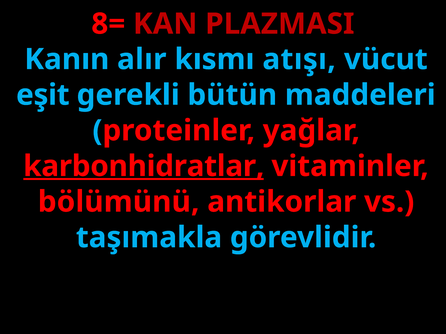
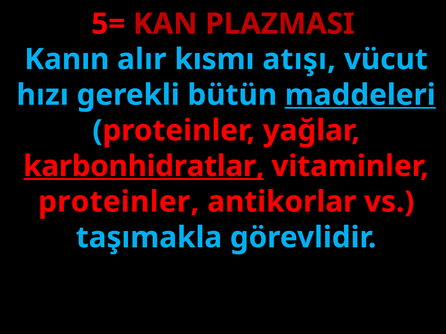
8=: 8= -> 5= (108, 24)
eşit: eşit -> hızı (43, 95)
maddeleri underline: none -> present (360, 95)
bölümünü: bölümünü -> proteinler (119, 202)
